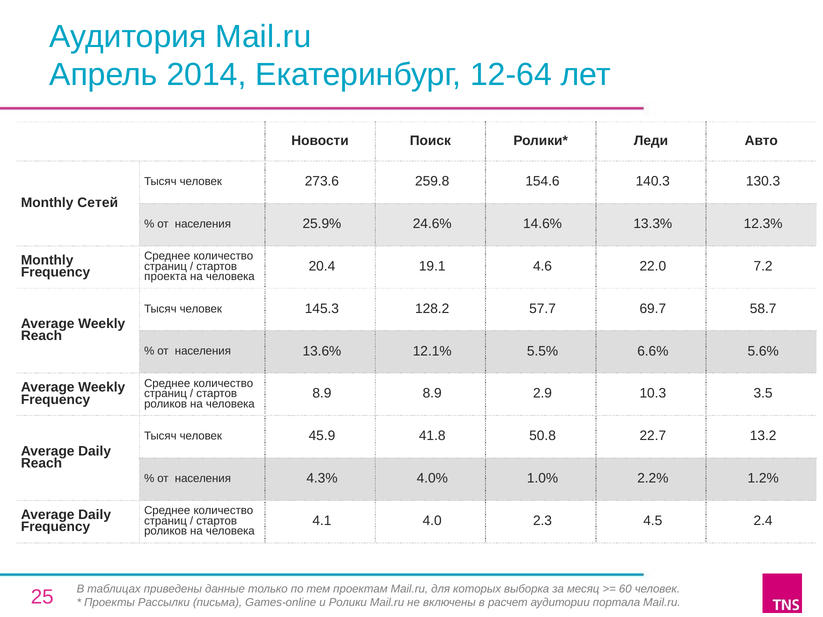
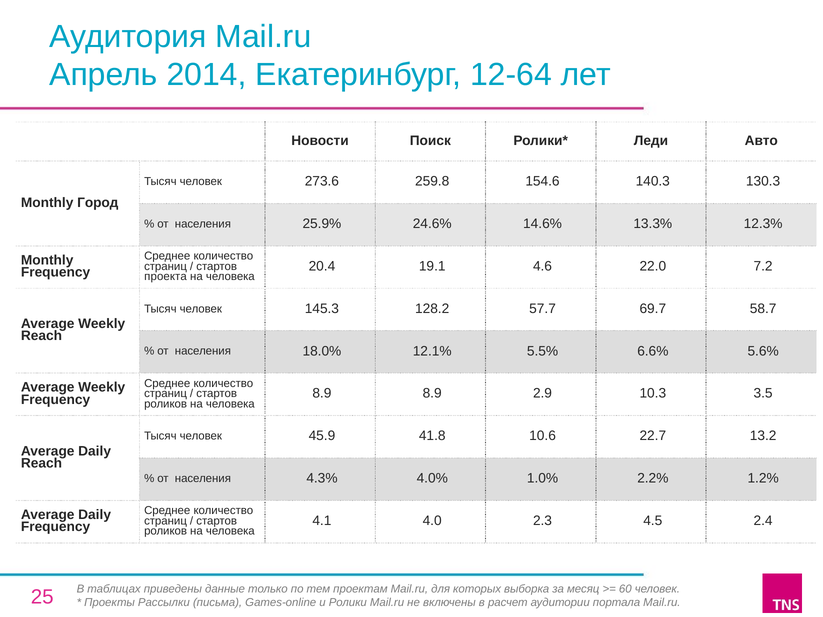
Сетей: Сетей -> Город (98, 203)
13.6%: 13.6% -> 18.0% (322, 351)
50.8: 50.8 -> 10.6 (543, 436)
